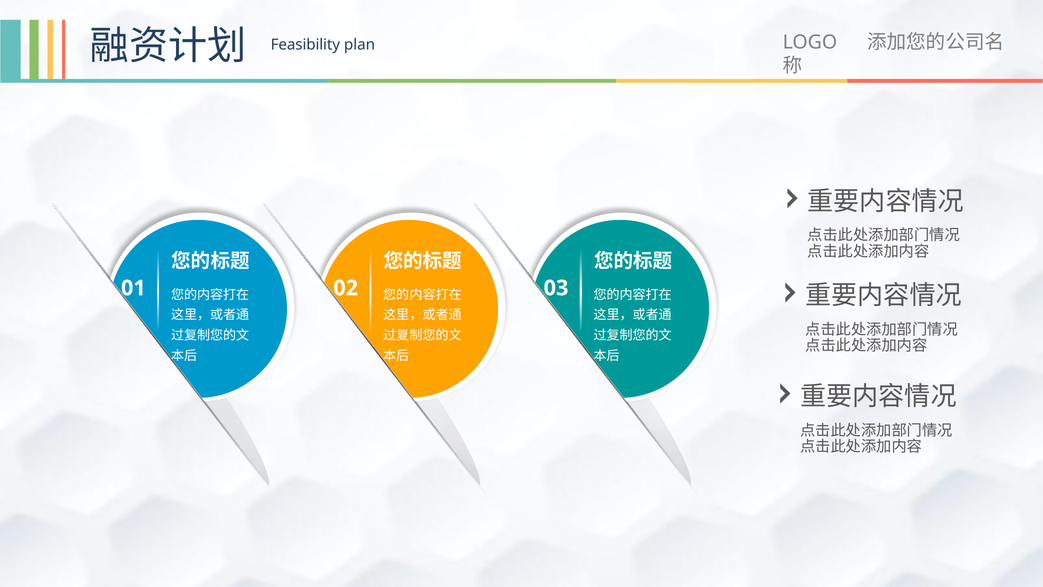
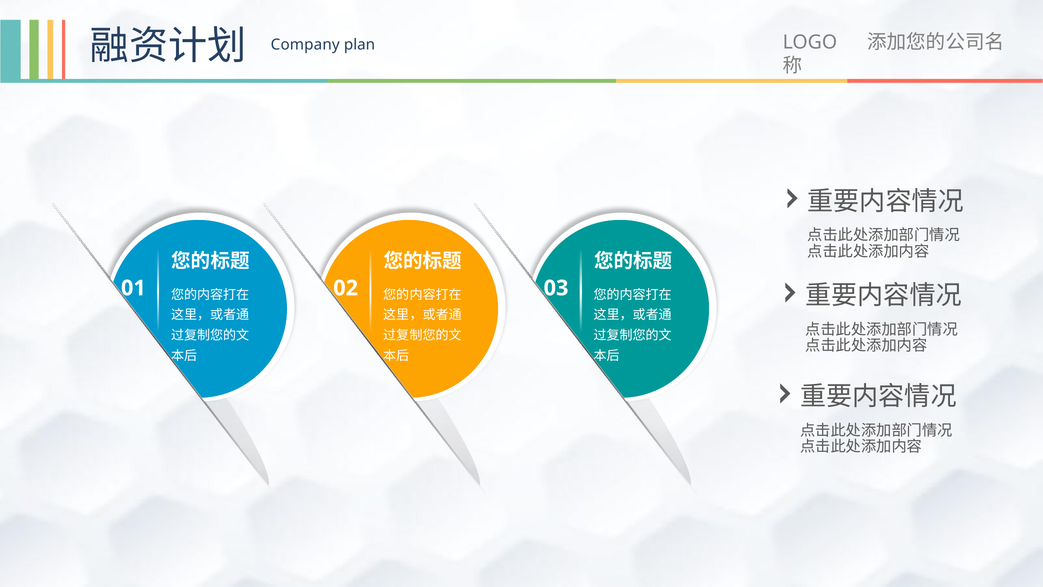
Feasibility: Feasibility -> Company (305, 45)
